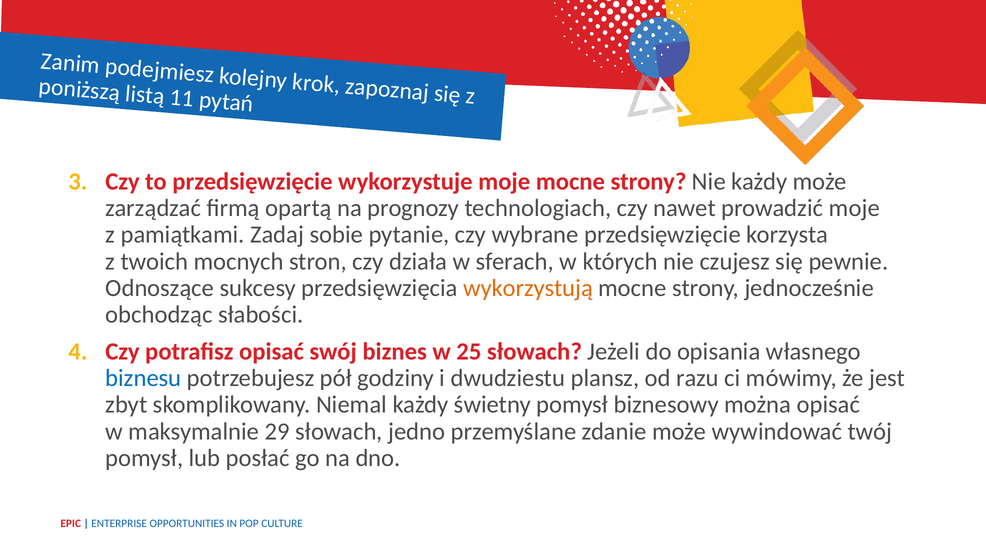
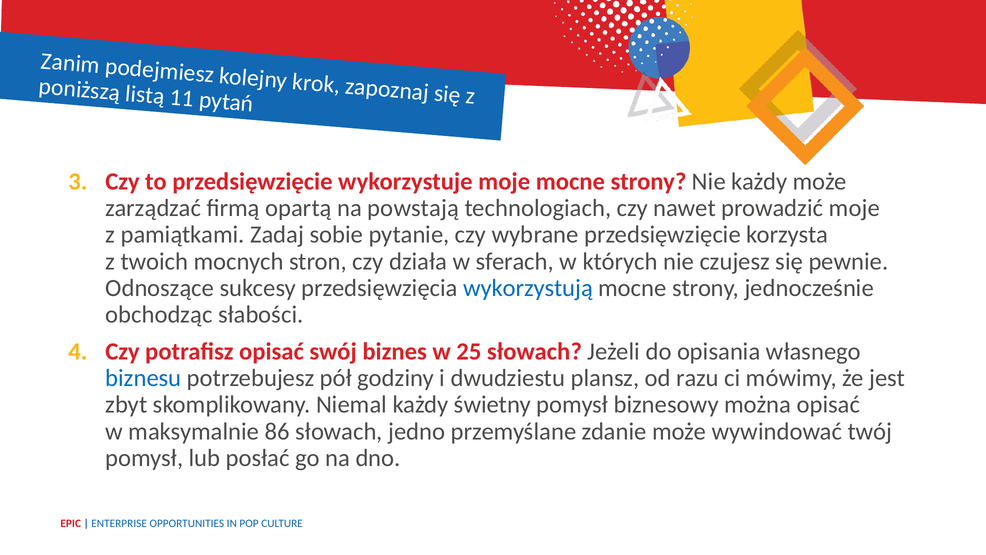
prognozy: prognozy -> powstają (413, 208)
wykorzystują colour: orange -> blue (528, 288)
29: 29 -> 86 (277, 431)
